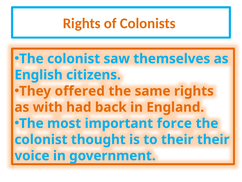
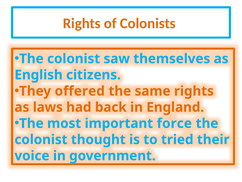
with: with -> laws (48, 107)
to their: their -> tried (177, 139)
